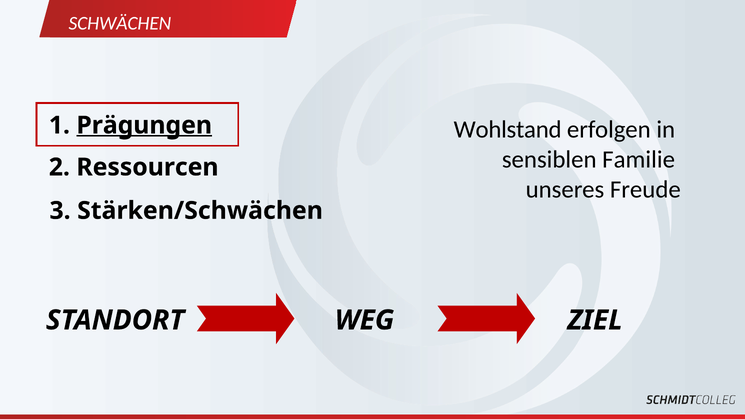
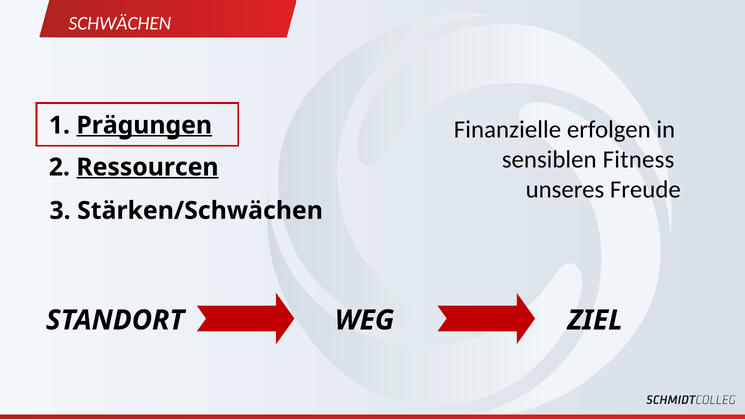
Wohlstand: Wohlstand -> Finanzielle (507, 130)
Familie: Familie -> Fitness (639, 160)
Ressourcen underline: none -> present (147, 167)
